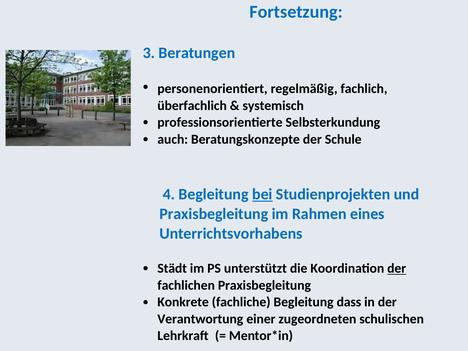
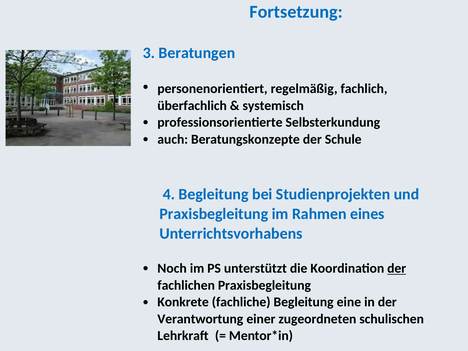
bei underline: present -> none (262, 194)
Städt: Städt -> Noch (172, 268)
dass: dass -> eine (349, 302)
